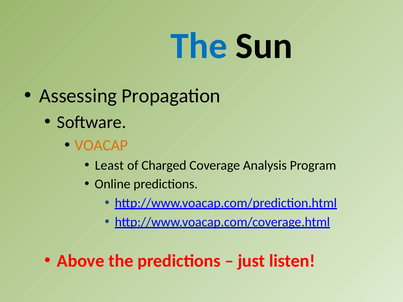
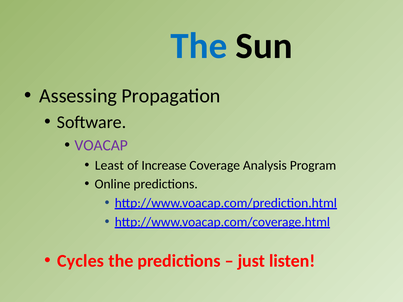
VOACAP colour: orange -> purple (101, 145)
Charged: Charged -> Increase (164, 165)
Above: Above -> Cycles (81, 261)
